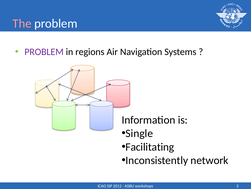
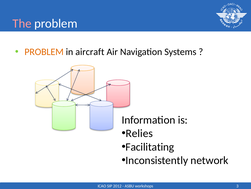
PROBLEM colour: purple -> orange (44, 52)
regions: regions -> aircraft (90, 52)
Single: Single -> Relies (139, 133)
